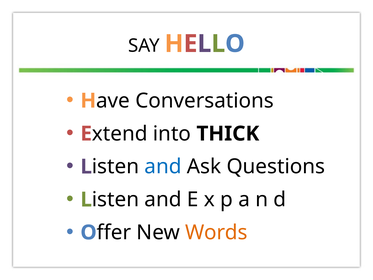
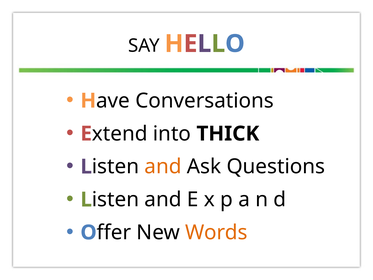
and colour: blue -> orange (163, 167)
